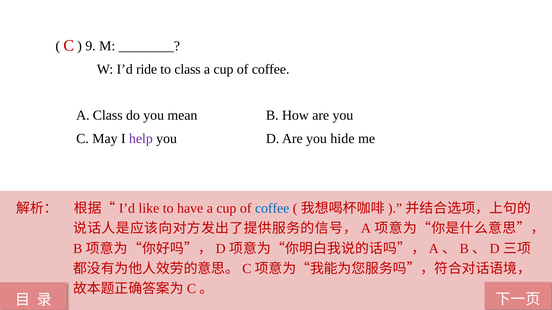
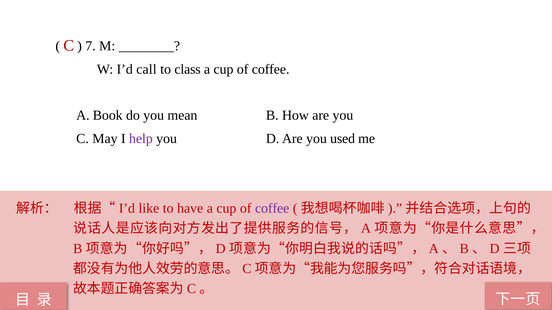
9: 9 -> 7 (91, 46)
ride: ride -> call (146, 69)
A Class: Class -> Book (108, 116)
hide: hide -> used (343, 139)
coffee colour: blue -> purple (272, 209)
